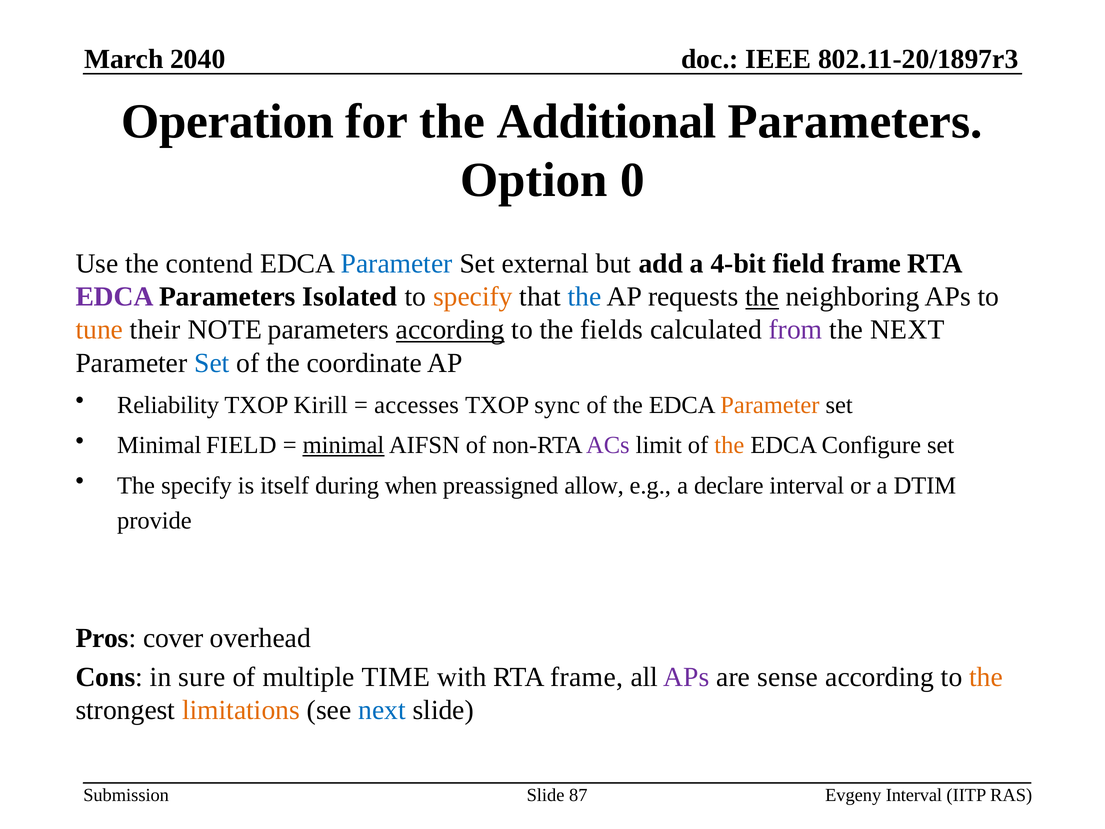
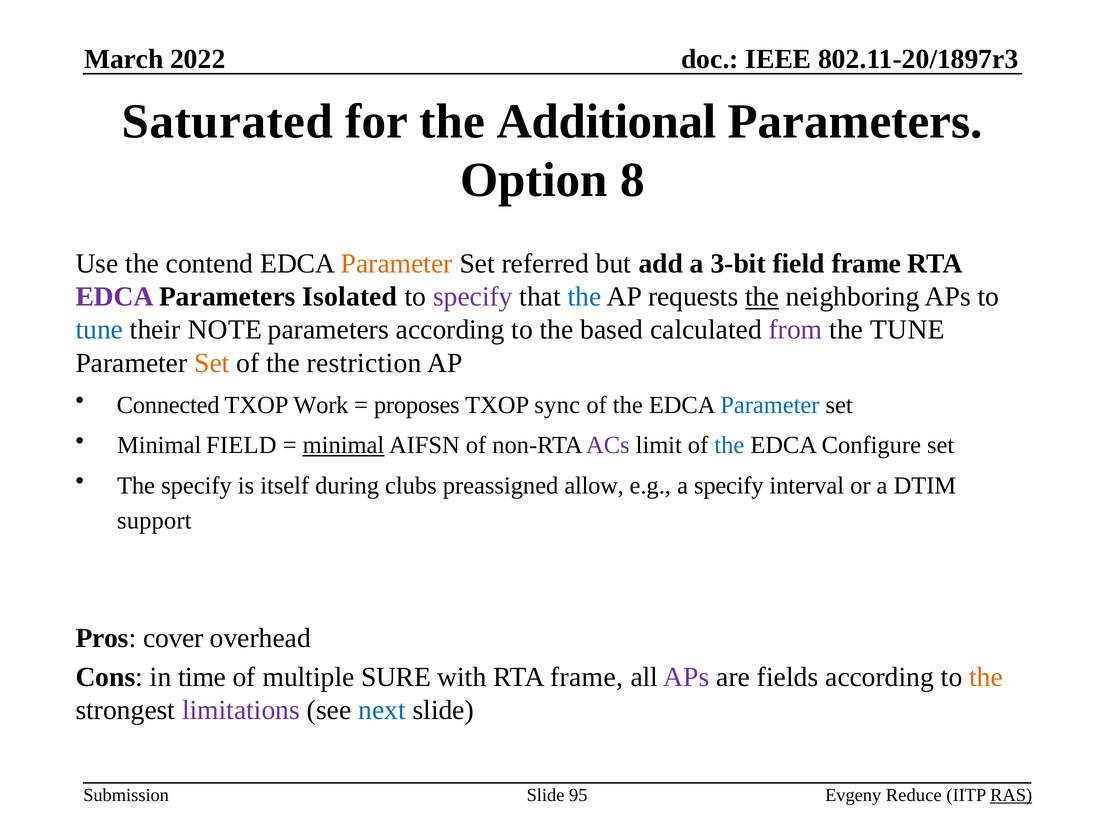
2040: 2040 -> 2022 (198, 59)
Operation: Operation -> Saturated (227, 121)
0: 0 -> 8 (632, 180)
Parameter colour: blue -> orange (397, 263)
external: external -> referred (545, 263)
4-bit: 4-bit -> 3-bit (738, 263)
specify colour: orange -> purple (473, 297)
tune colour: orange -> blue (99, 330)
according underline: present -> none (450, 330)
fields: fields -> based (612, 330)
the NEXT: NEXT -> TUNE (907, 330)
Set colour: blue -> orange (212, 363)
coordinate: coordinate -> restriction (364, 363)
Reliability: Reliability -> Connected (168, 405)
Kirill: Kirill -> Work (321, 405)
accesses: accesses -> proposes (417, 405)
Parameter colour: orange -> blue (770, 405)
the colour: orange -> blue (729, 445)
when: when -> clubs (411, 485)
a declare: declare -> specify (729, 485)
provide: provide -> support (154, 521)
sure: sure -> time (202, 677)
TIME: TIME -> SURE (396, 677)
sense: sense -> fields (788, 677)
limitations colour: orange -> purple (241, 710)
87: 87 -> 95 (578, 795)
Evgeny Interval: Interval -> Reduce (914, 795)
RAS underline: none -> present (1011, 795)
